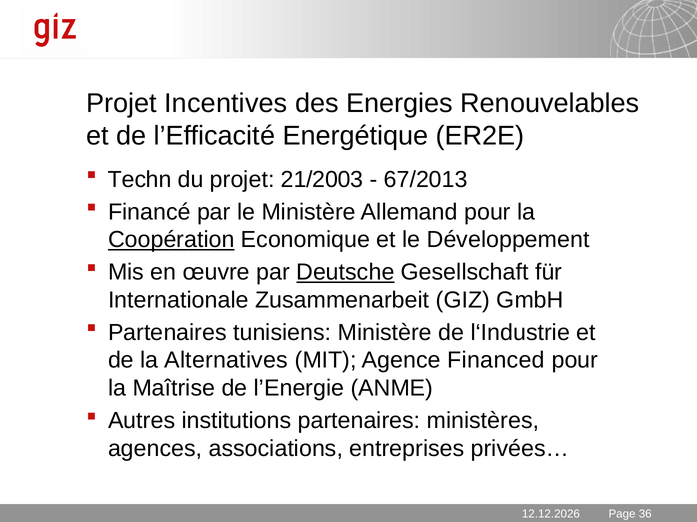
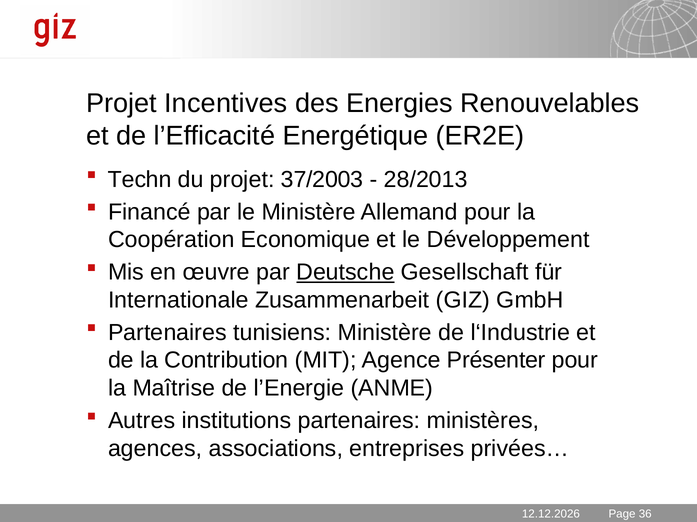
21/2003: 21/2003 -> 37/2003 (322, 180)
67/2013: 67/2013 -> 28/2013 (426, 180)
Coopération underline: present -> none (171, 240)
Alternatives: Alternatives -> Contribution (226, 361)
Financed: Financed -> Présenter (496, 361)
